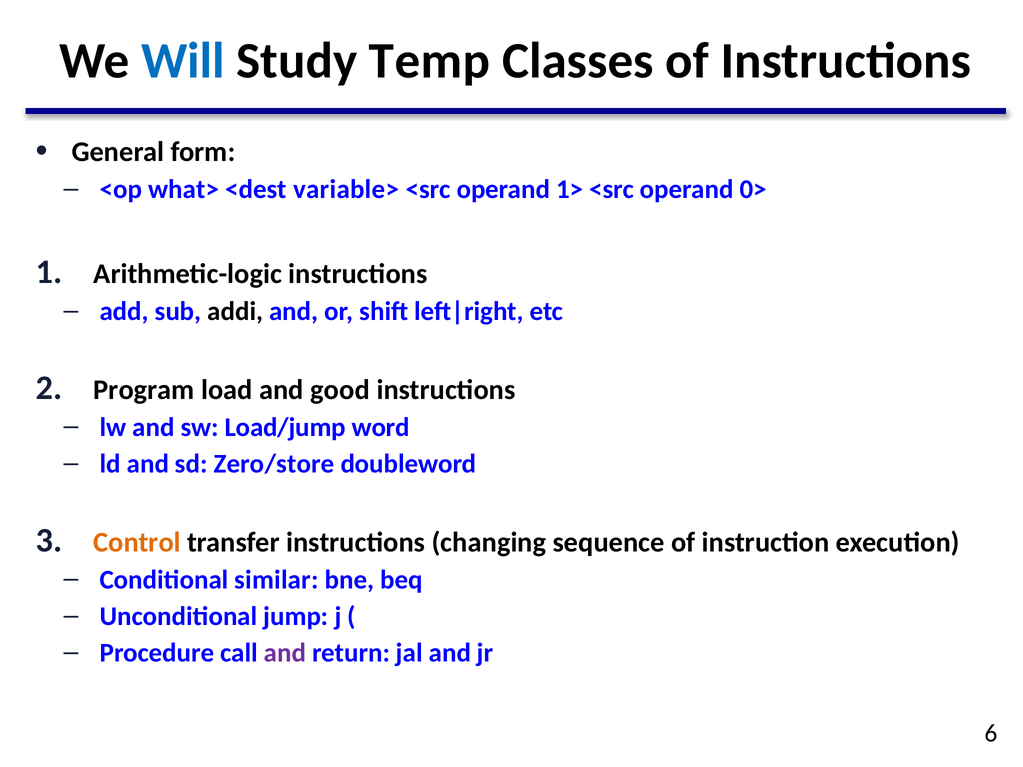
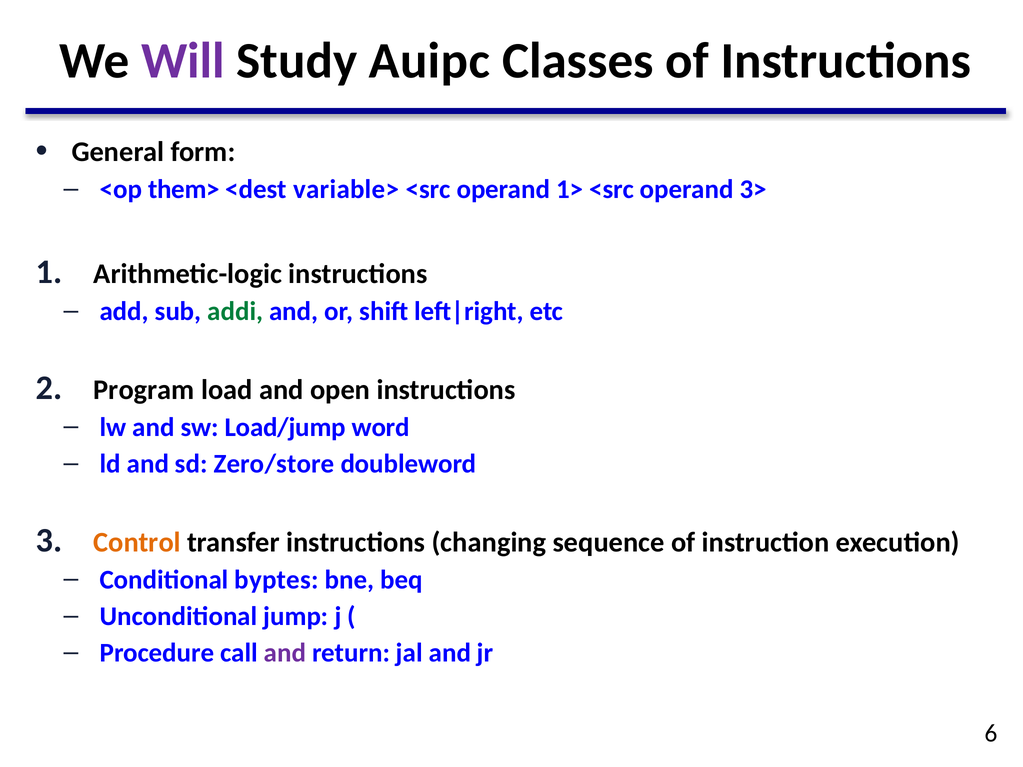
Will colour: blue -> purple (183, 61)
Temp: Temp -> Auipc (429, 61)
what>: what> -> them> (184, 189)
0>: 0> -> 3> (753, 189)
addi colour: black -> green (235, 311)
good: good -> open (340, 390)
similar: similar -> byptes (276, 580)
